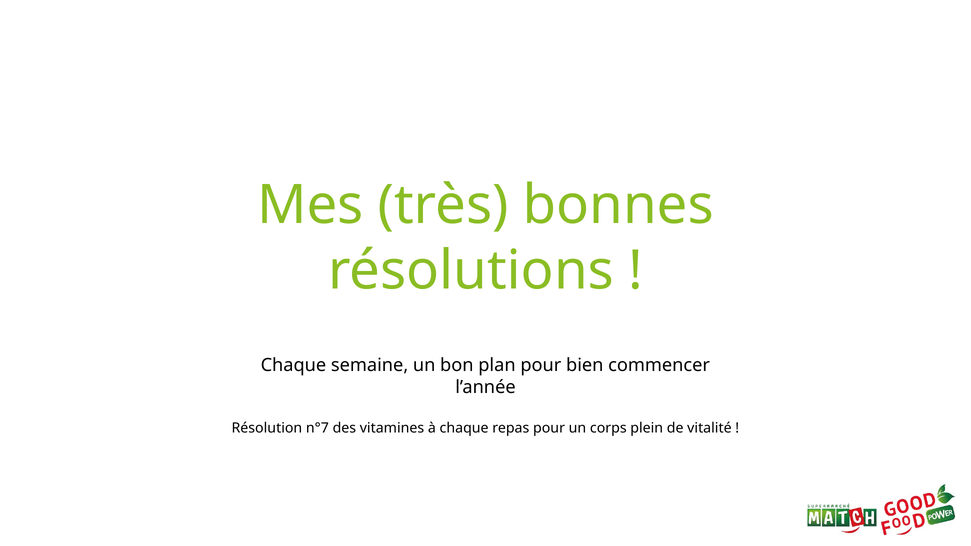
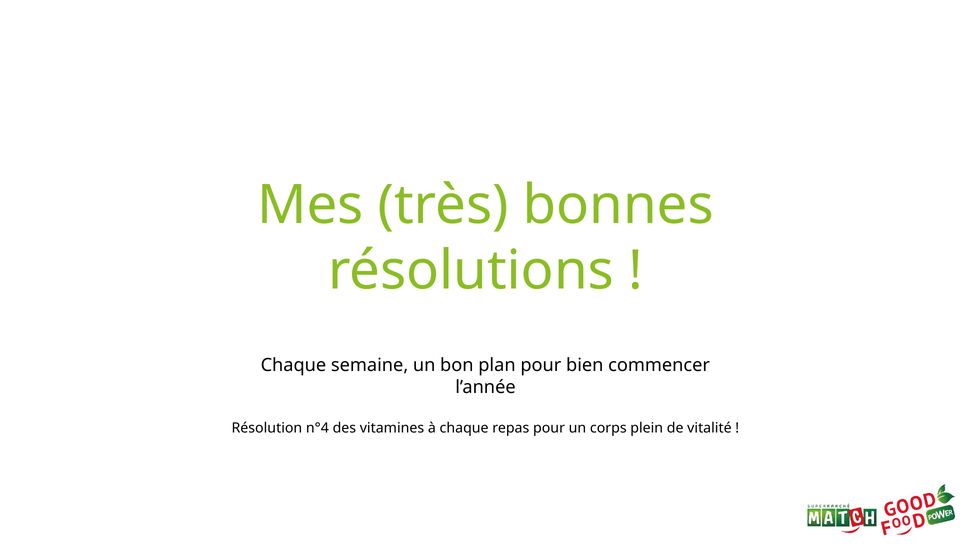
n°7: n°7 -> n°4 (317, 428)
